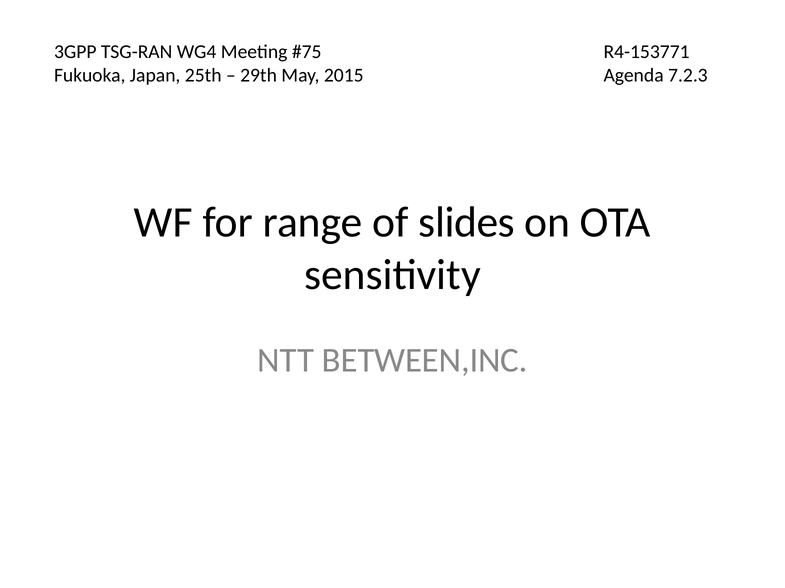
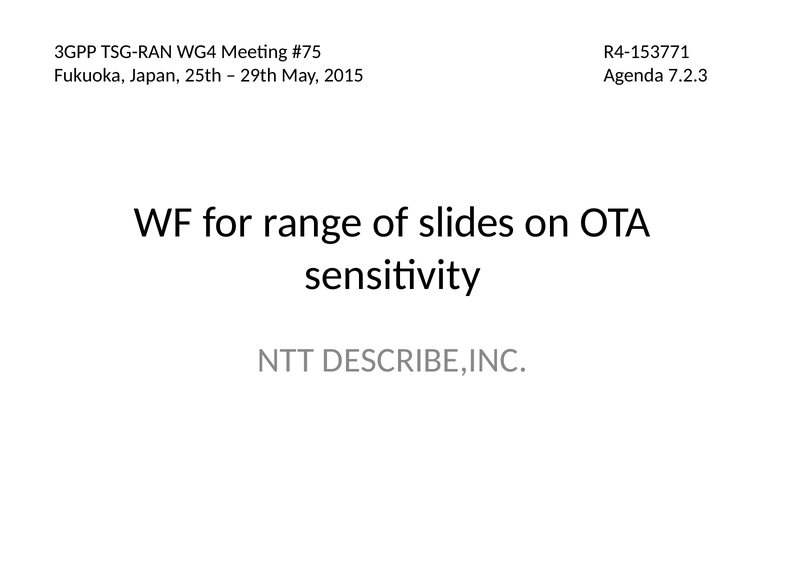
BETWEEN,INC: BETWEEN,INC -> DESCRIBE,INC (425, 361)
